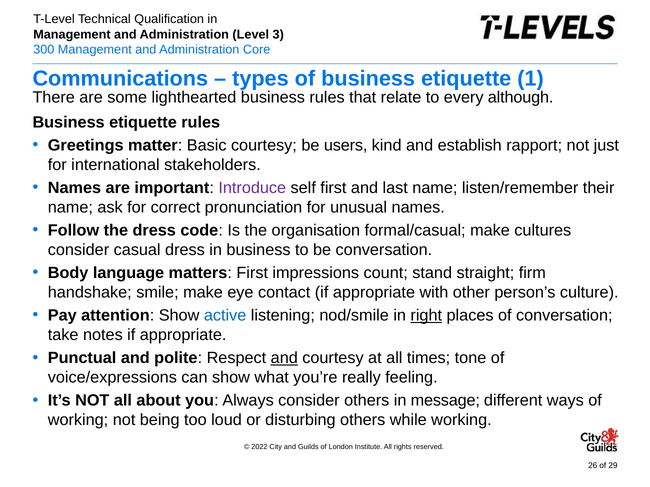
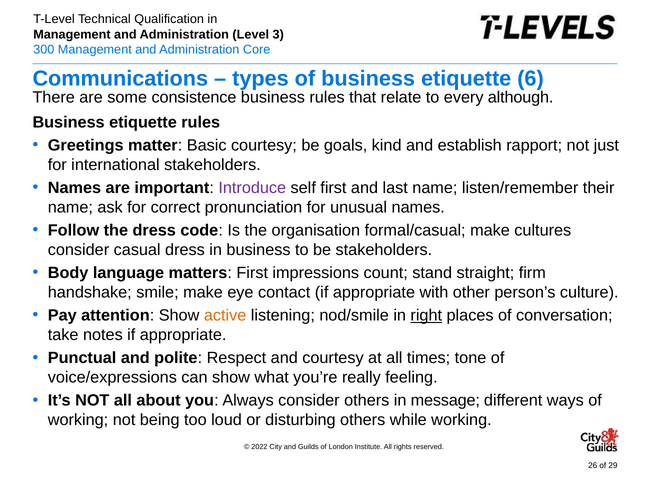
1: 1 -> 6 (531, 79)
lighthearted: lighthearted -> consistence (194, 97)
users: users -> goals (346, 145)
be conversation: conversation -> stakeholders (384, 250)
active colour: blue -> orange (225, 316)
and underline: present -> none (284, 358)
